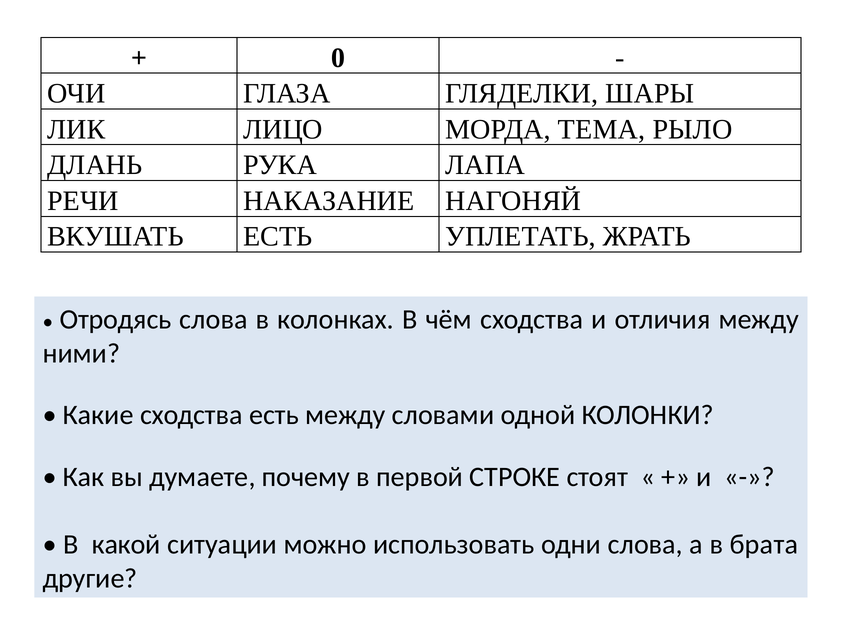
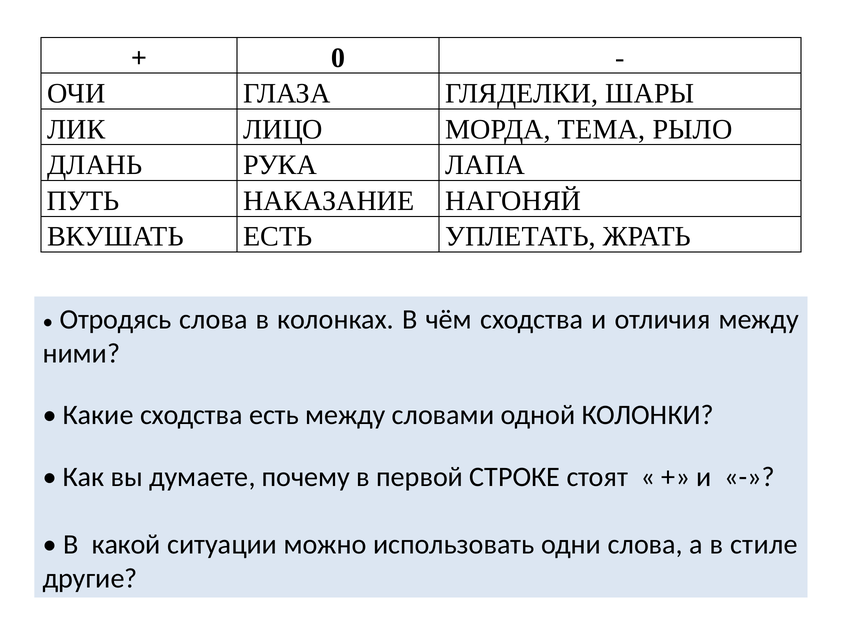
РЕЧИ: РЕЧИ -> ПУТЬ (83, 201)
брата: брата -> стиле (764, 545)
